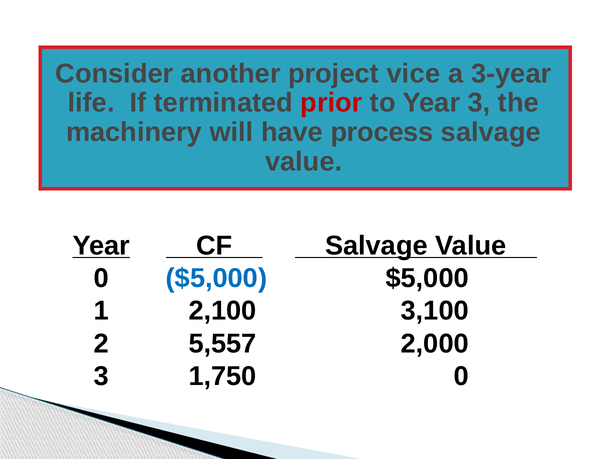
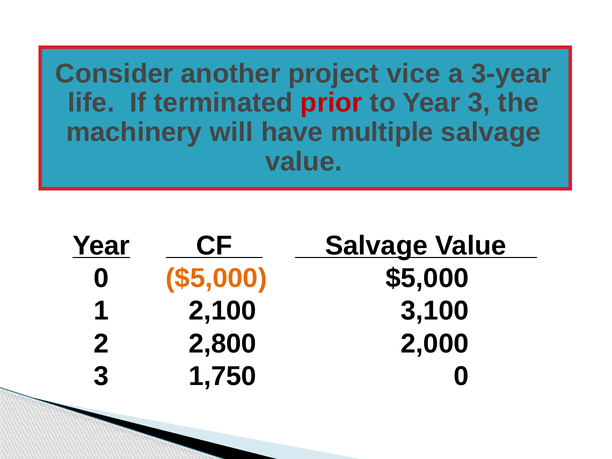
process: process -> multiple (382, 132)
$5,000 colour: blue -> orange (217, 278)
5,557: 5,557 -> 2,800 (223, 344)
